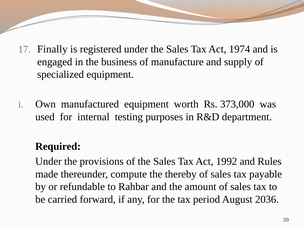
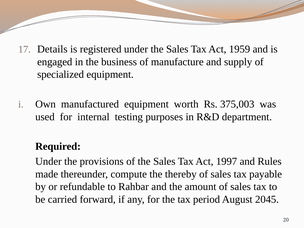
Finally: Finally -> Details (52, 49)
1974: 1974 -> 1959 (240, 49)
373,000: 373,000 -> 375,003 (237, 104)
1992: 1992 -> 1997 (227, 161)
2036: 2036 -> 2045 (267, 199)
